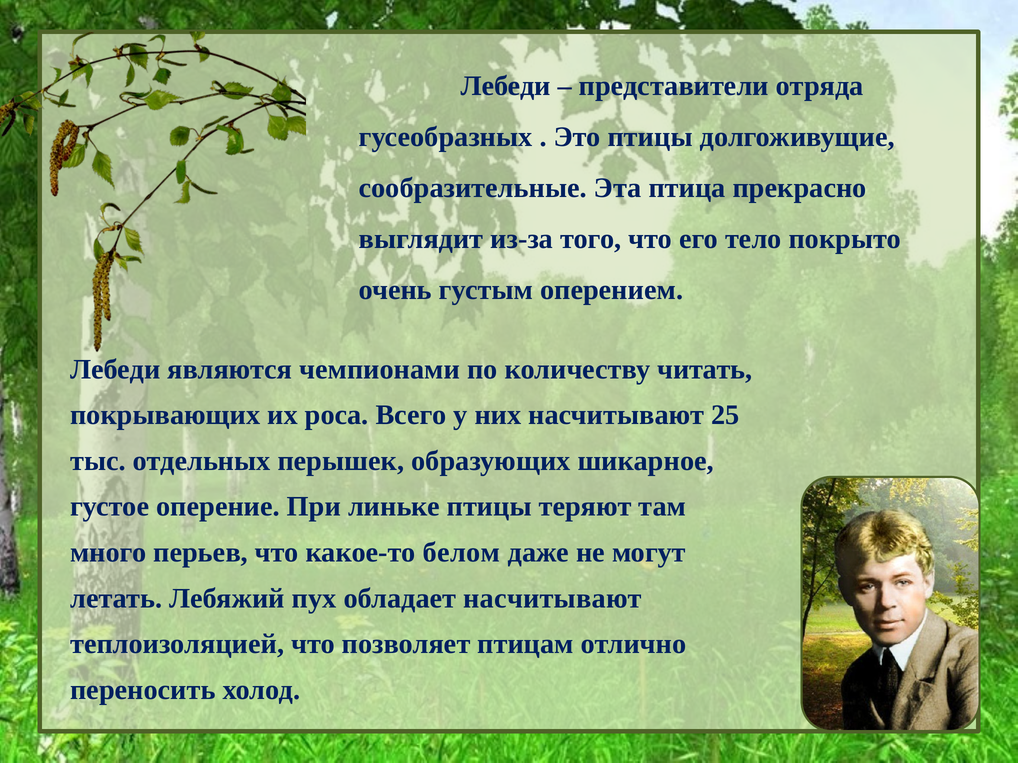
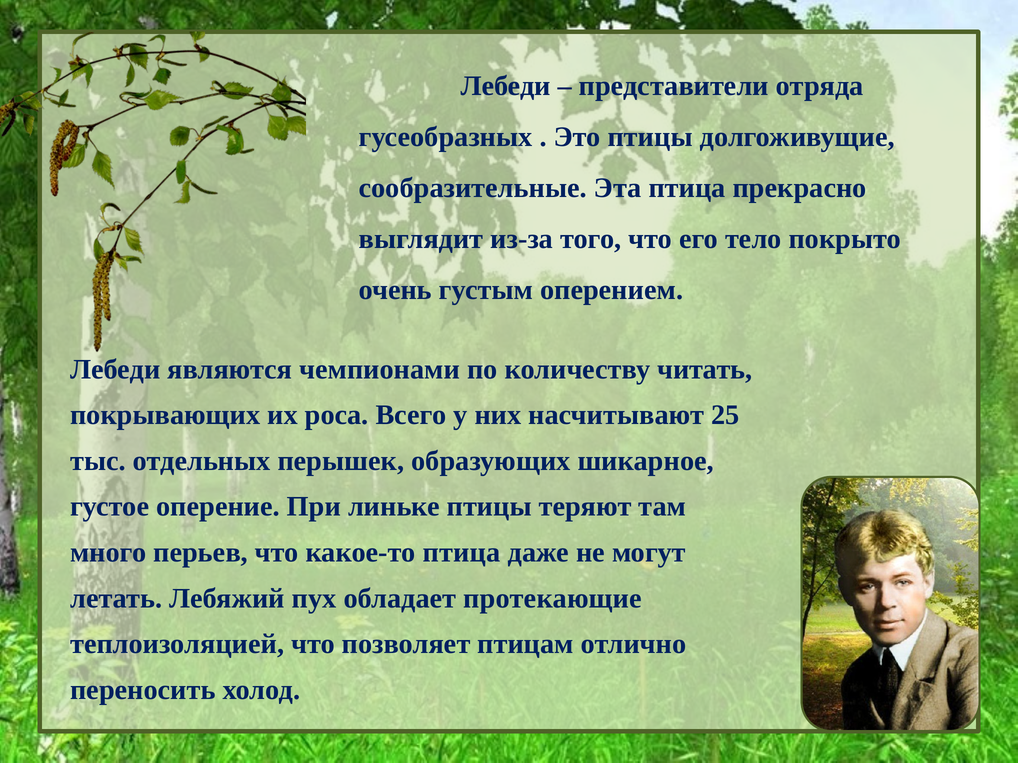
какое-то белом: белом -> птица (461, 553)
обладает насчитывают: насчитывают -> протекающие (553, 599)
